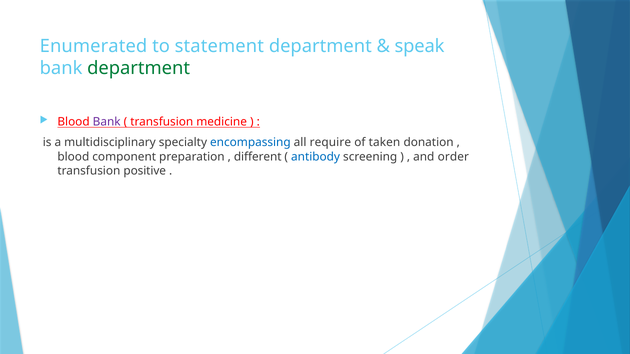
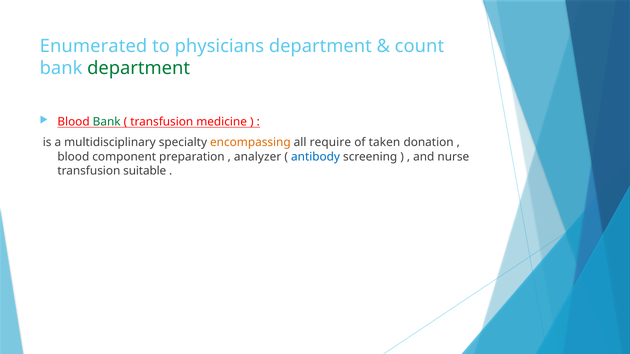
statement: statement -> physicians (219, 46)
speak: speak -> count (419, 46)
Bank colour: purple -> green (107, 122)
encompassing colour: blue -> orange (250, 143)
different: different -> analyzer (258, 157)
order: order -> nurse (453, 157)
positive: positive -> suitable (145, 171)
